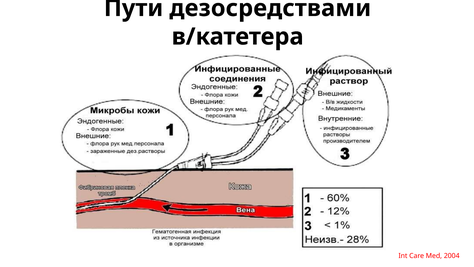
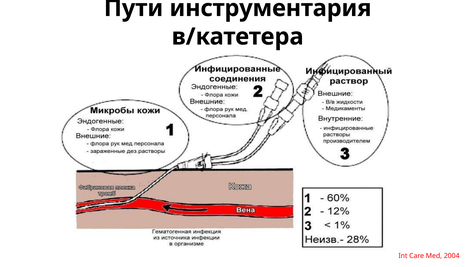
дезосредствами: дезосредствами -> инструментария (270, 8)
